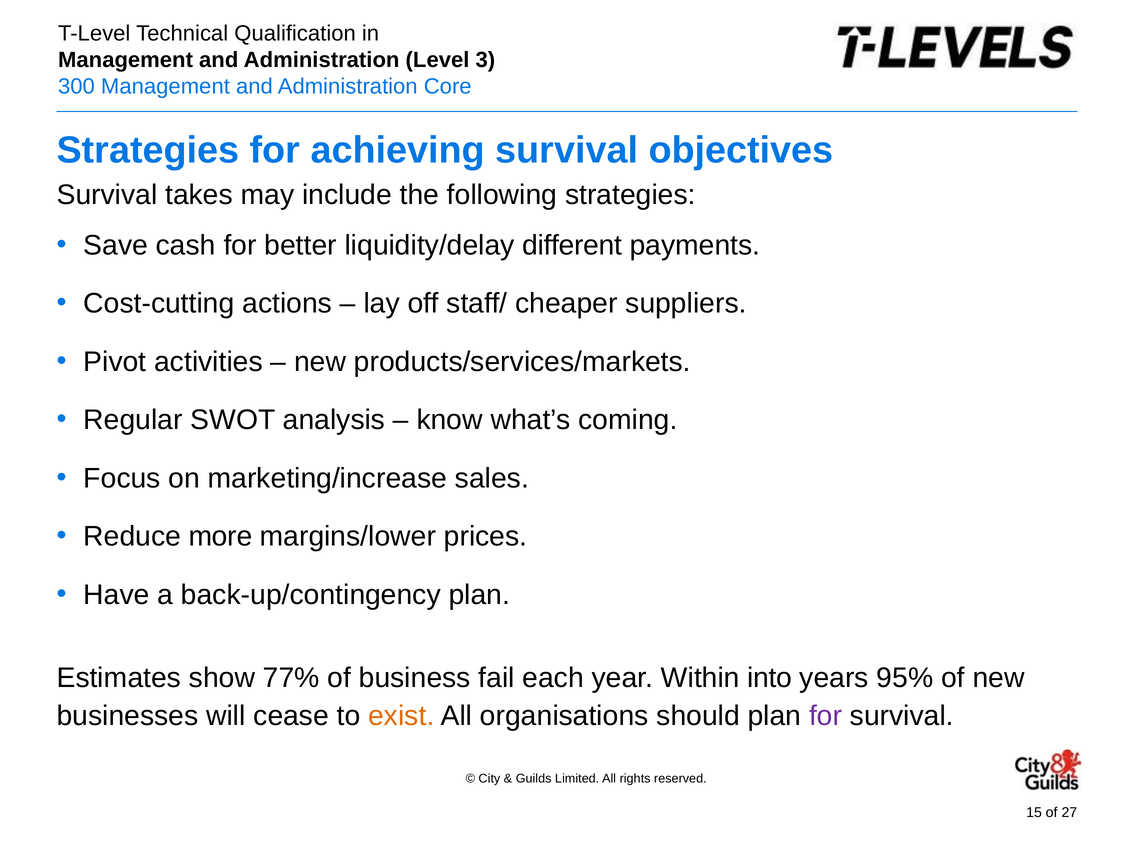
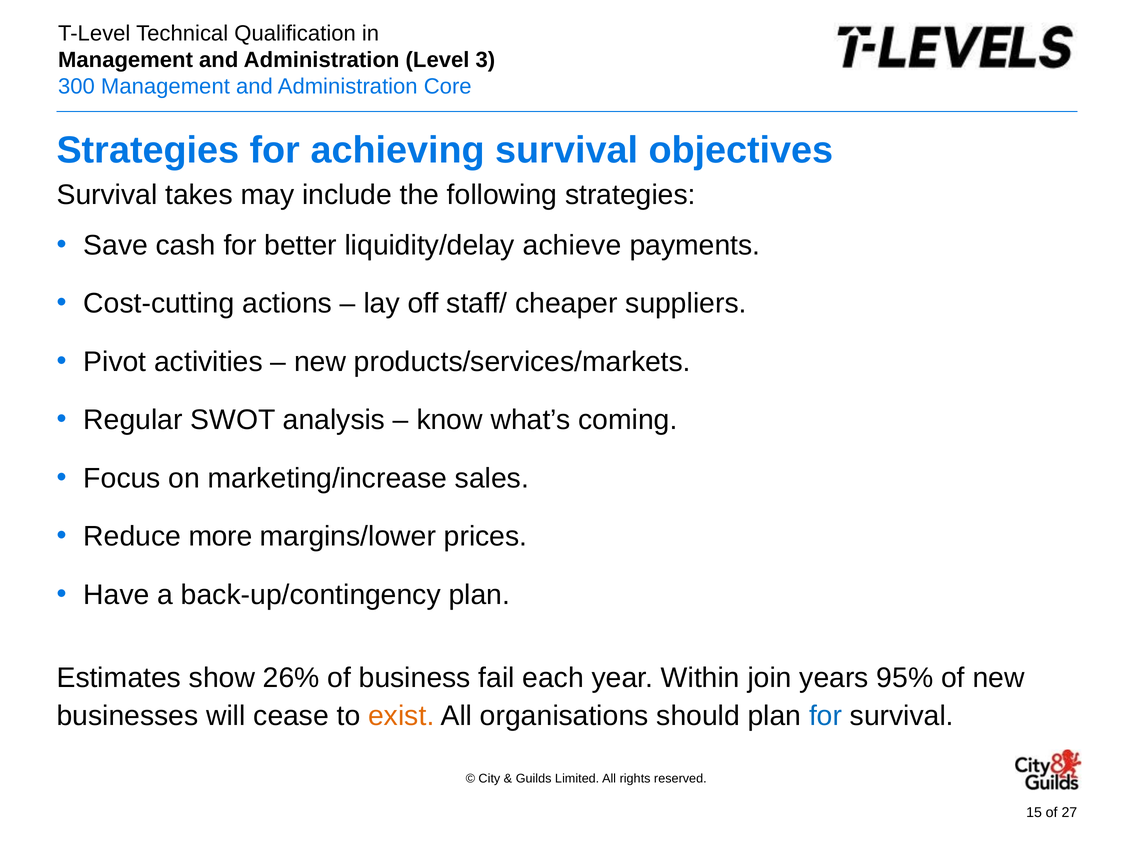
different: different -> achieve (572, 246)
77%: 77% -> 26% (291, 678)
into: into -> join (770, 678)
for colour: purple -> blue (826, 716)
